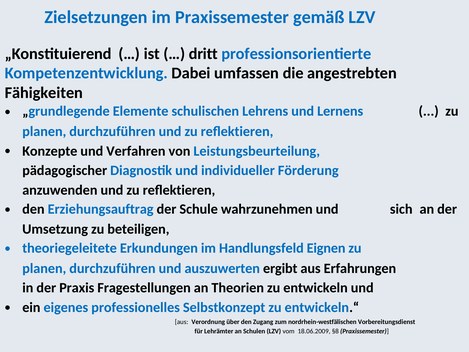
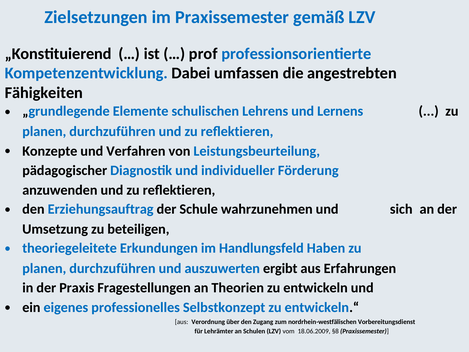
dritt: dritt -> prof (203, 54)
Eignen: Eignen -> Haben (326, 248)
